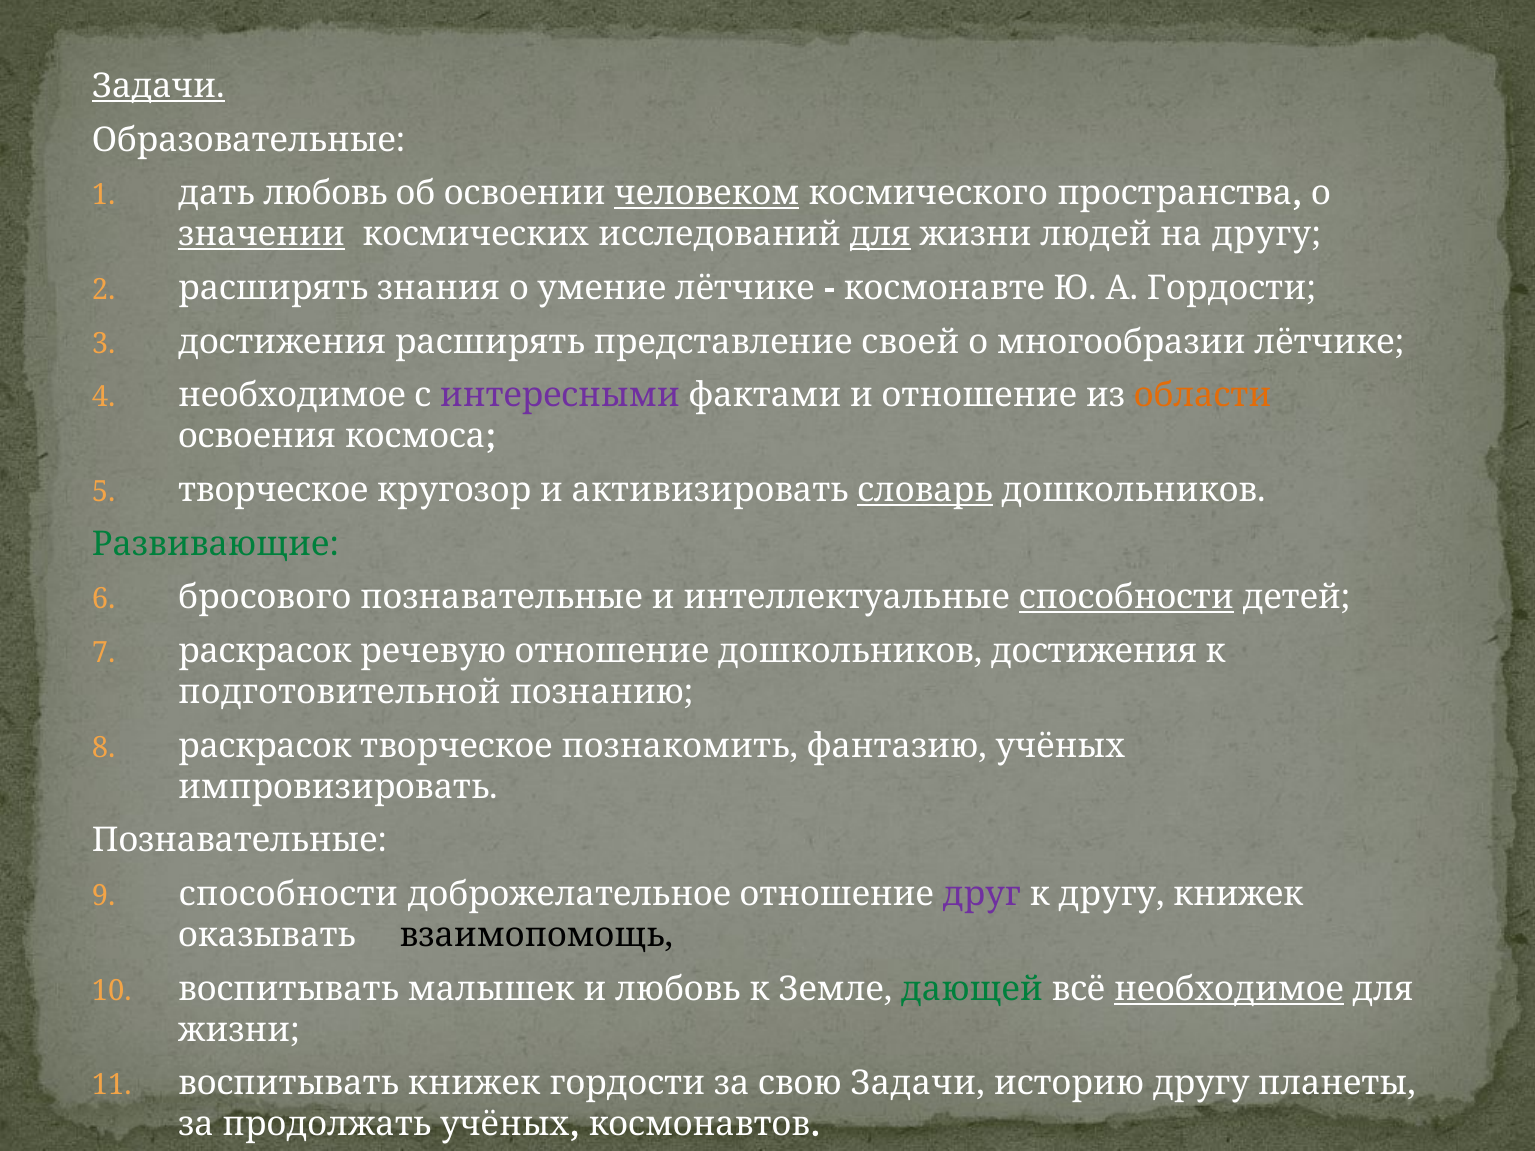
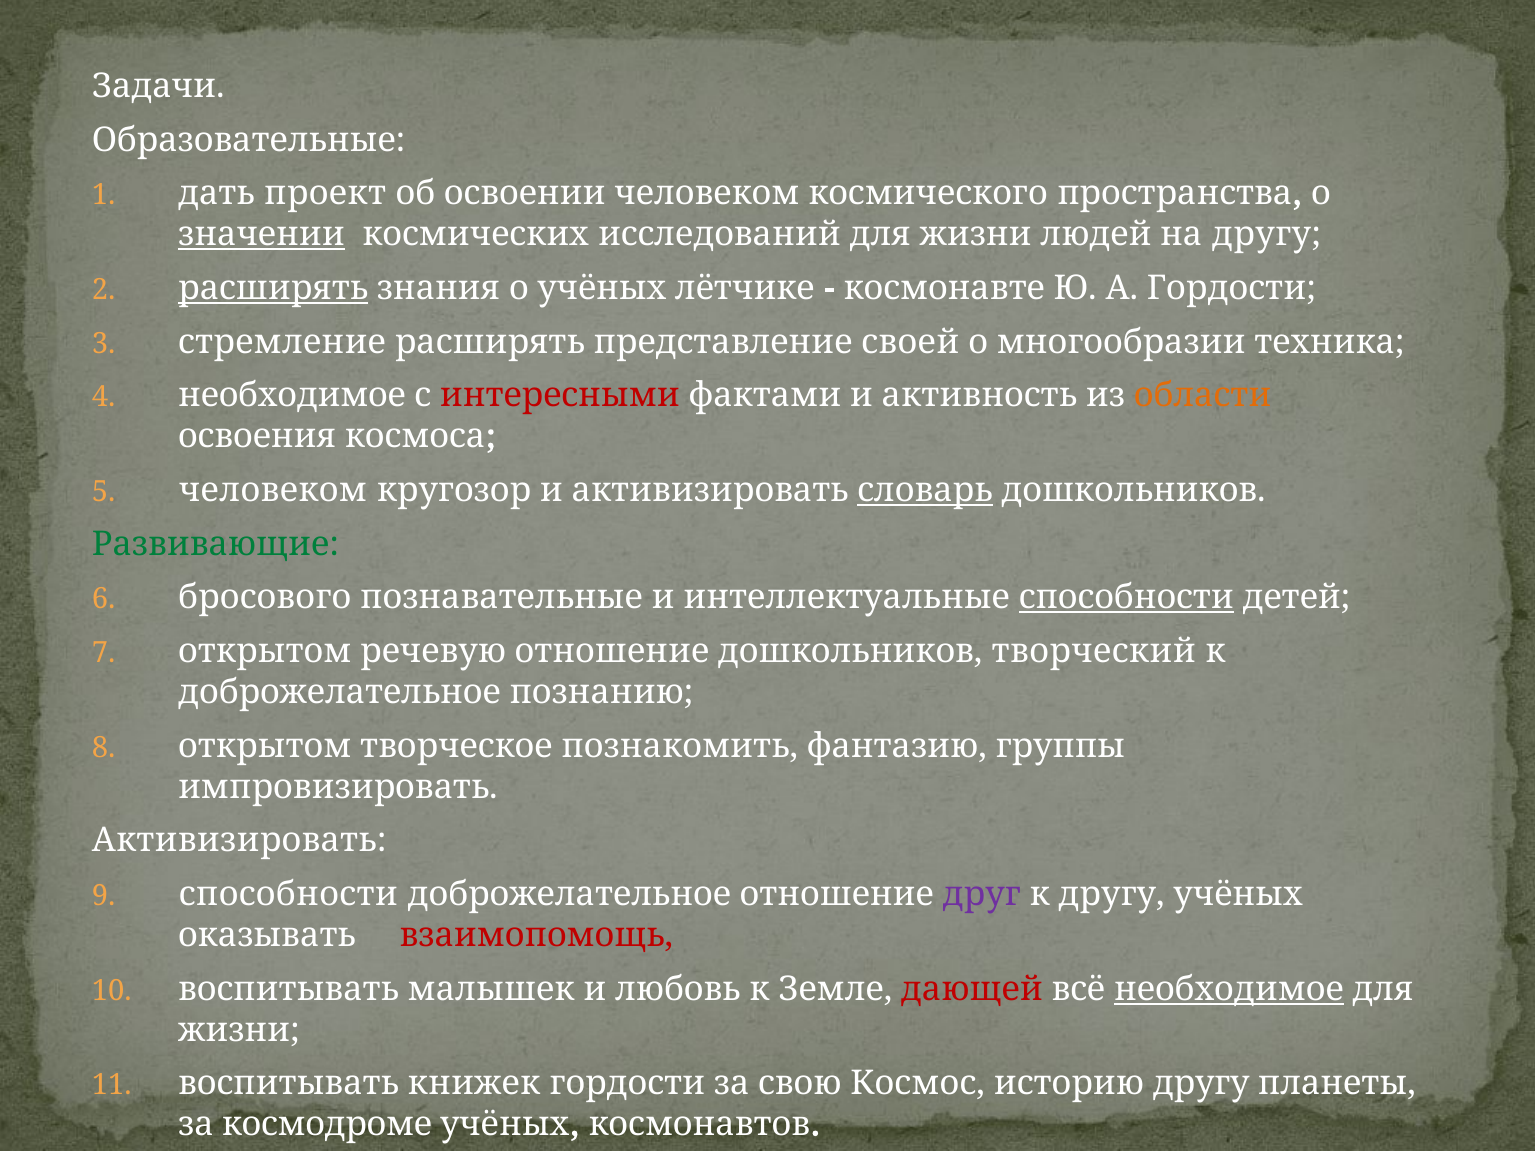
Задачи underline: present -> none (158, 86)
дать любовь: любовь -> проект (325, 194)
человеком underline: present -> none (707, 194)
для underline: present -> none (880, 235)
расширять underline: none -> present (273, 288)
о умение: умение -> учёных (602, 288)
достижения: достижения -> стремление (282, 342)
многообразии лётчике: лётчике -> техника (1330, 342)
интересными colour: purple -> red (560, 396)
и отношение: отношение -> активность (979, 396)
творческое: творческое -> человеком (273, 490)
раскрасок: раскрасок -> открытом (265, 652)
дошкольников достижения: достижения -> творческий (1094, 652)
подготовительной: подготовительной -> доброжелательное (340, 692)
раскрасок: раскрасок -> открытом (265, 746)
фантазию учёных: учёных -> группы (1060, 746)
Познавательные: Познавательные -> Активизировать (239, 841)
другу книжек: книжек -> учёных (1238, 895)
взаимопомощь colour: black -> red (536, 935)
дающей colour: green -> red (972, 989)
свою Задачи: Задачи -> Космос (918, 1084)
продолжать: продолжать -> космодроме (327, 1125)
